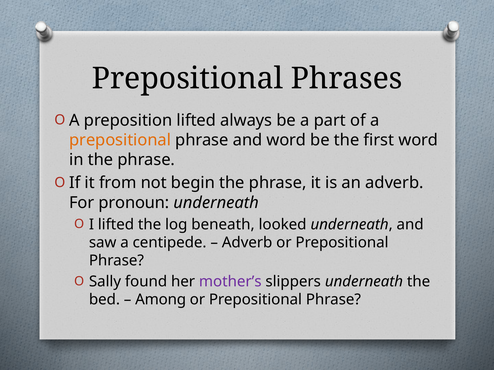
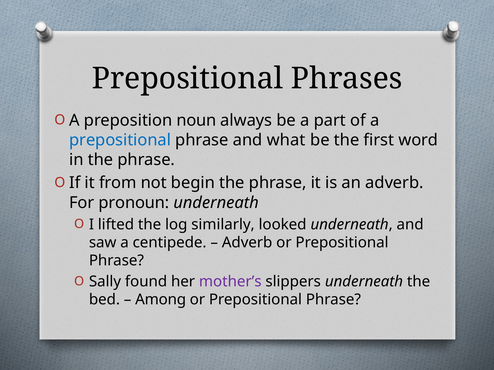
preposition lifted: lifted -> noun (196, 121)
prepositional colour: orange -> blue (120, 140)
and word: word -> what (286, 140)
beneath: beneath -> similarly (223, 225)
